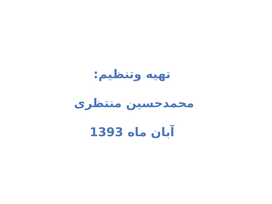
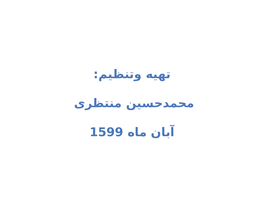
1393: 1393 -> 1599 (107, 132)
